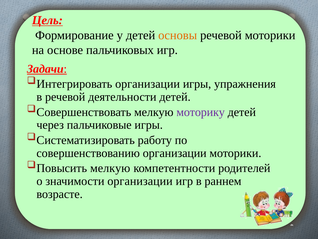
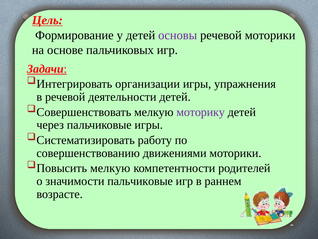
основы colour: orange -> purple (178, 35)
совершенствованию организации: организации -> движениями (175, 153)
значимости организации: организации -> пальчиковые (140, 181)
